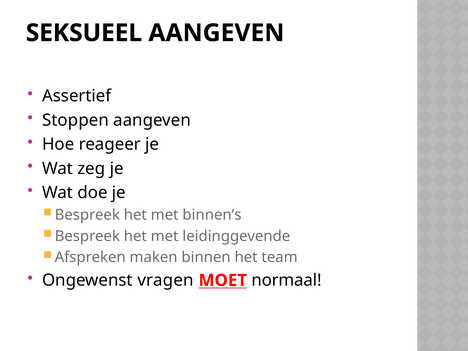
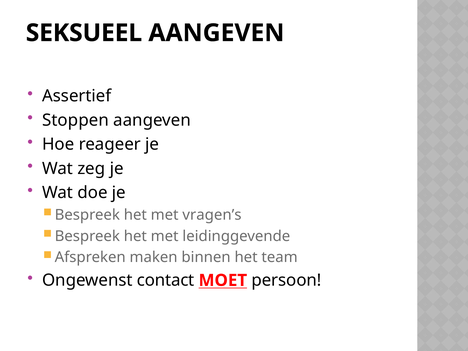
binnen’s: binnen’s -> vragen’s (212, 215)
vragen: vragen -> contact (166, 280)
normaal: normaal -> persoon (286, 280)
